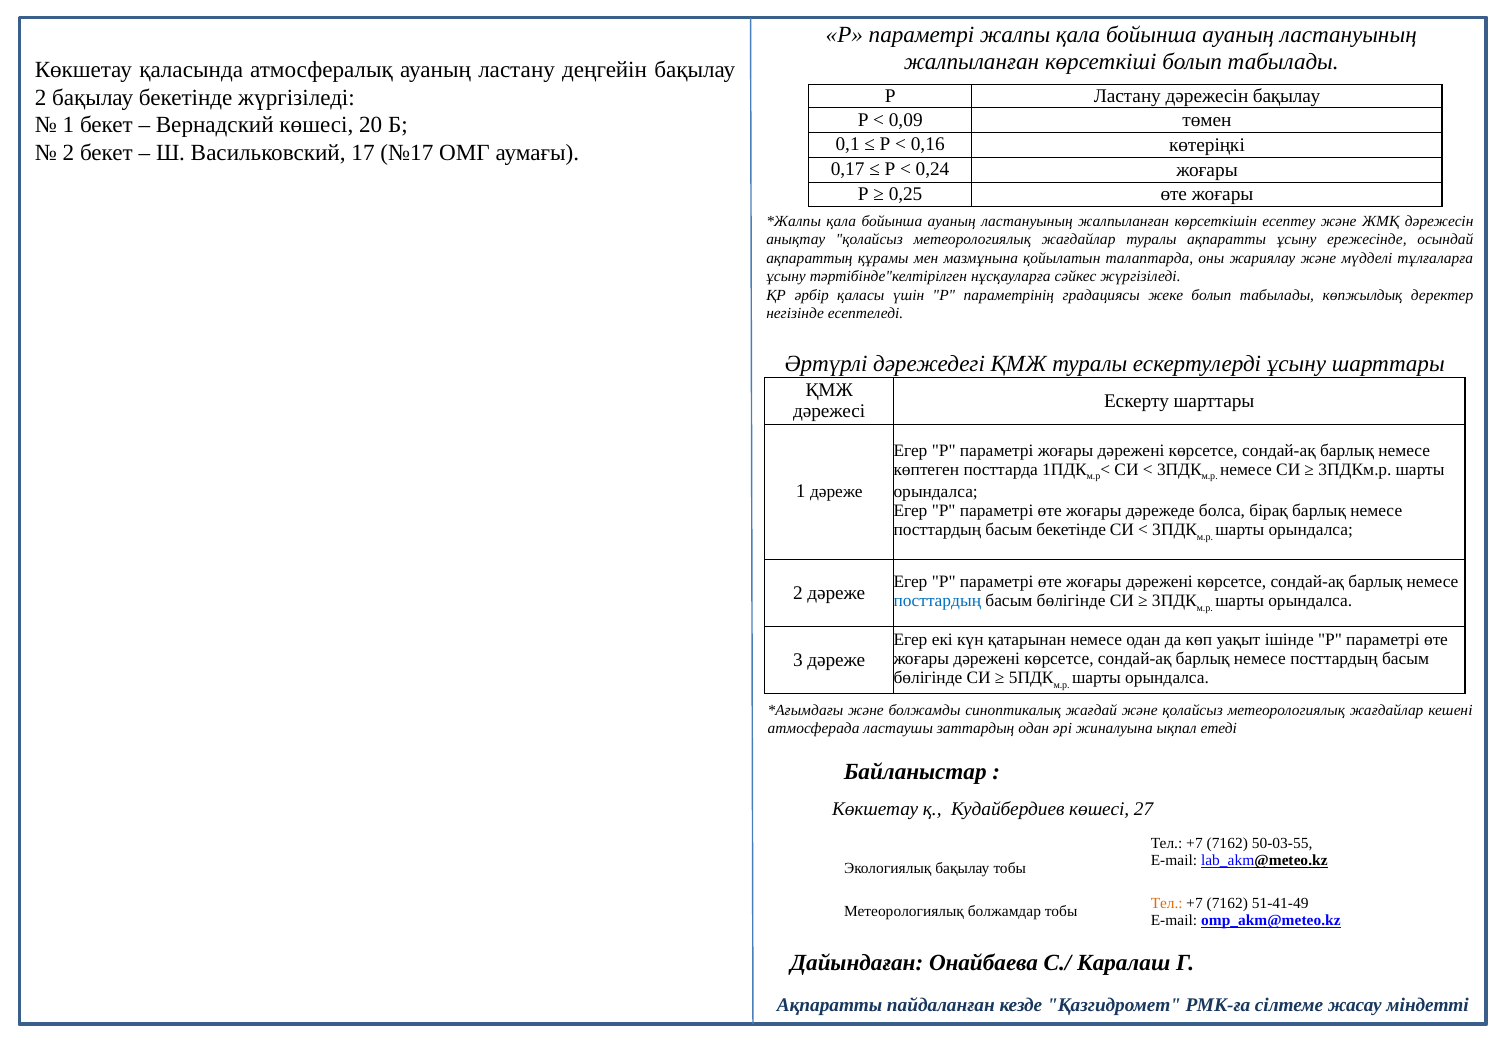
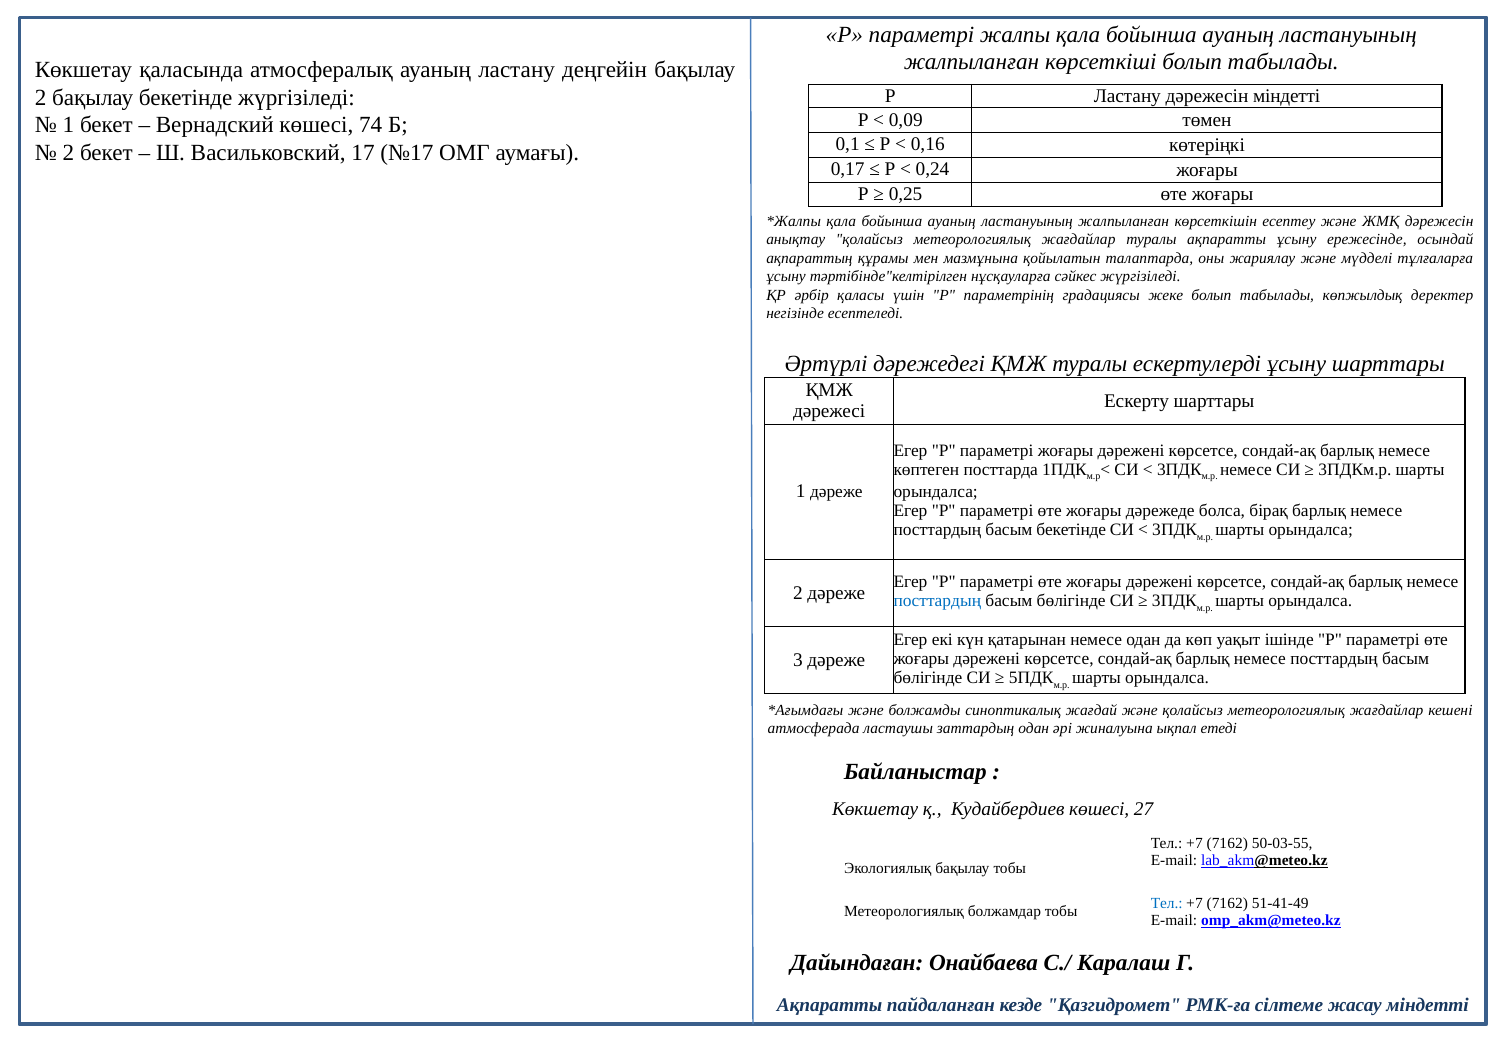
дәрежесін бақылау: бақылау -> міндетті (1287, 96)
20: 20 -> 74 (371, 125)
Тел colour: orange -> blue (1167, 904)
